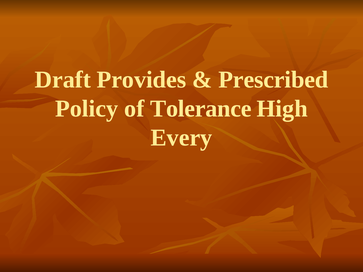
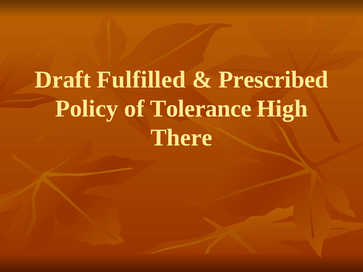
Provides: Provides -> Fulfilled (141, 80)
Every: Every -> There (181, 138)
